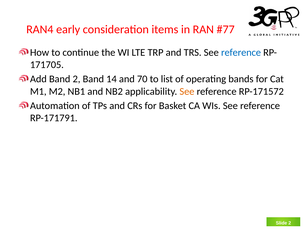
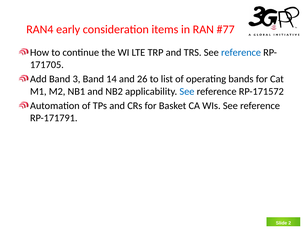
Band 2: 2 -> 3 (77, 79)
70: 70 -> 26 (142, 79)
See colour: orange -> blue (187, 91)
